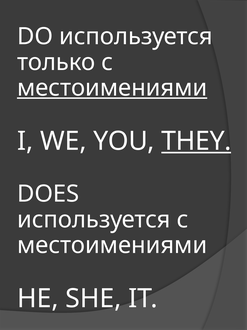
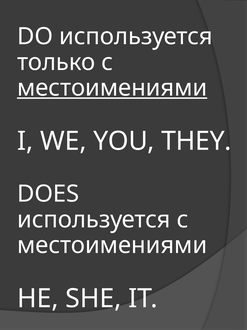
THEY underline: present -> none (196, 141)
